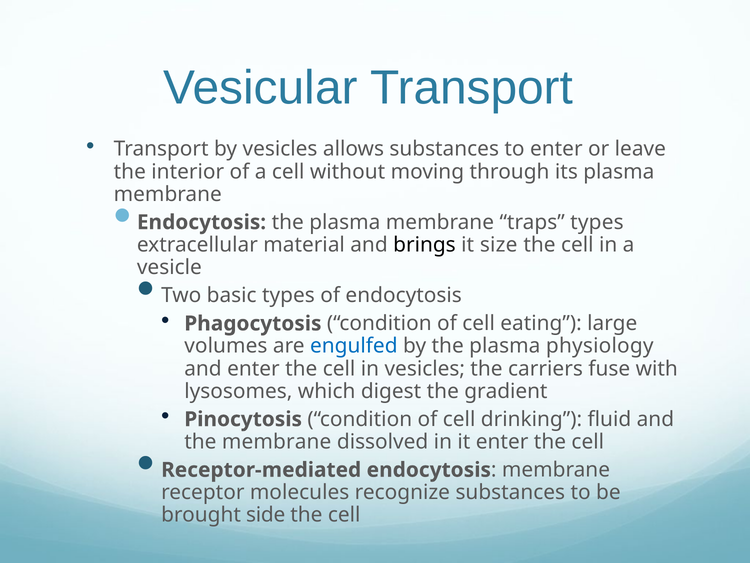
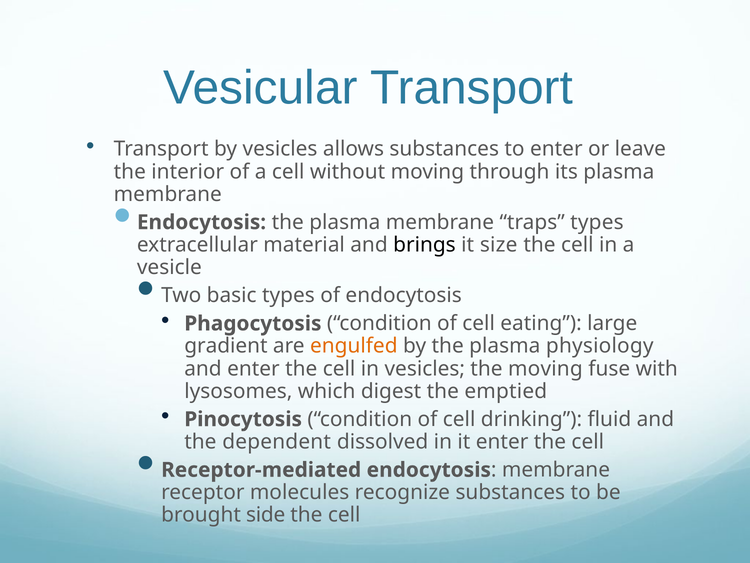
volumes: volumes -> gradient (226, 346)
engulfed colour: blue -> orange (354, 346)
the carriers: carriers -> moving (545, 368)
gradient: gradient -> emptied (506, 391)
the membrane: membrane -> dependent (277, 441)
